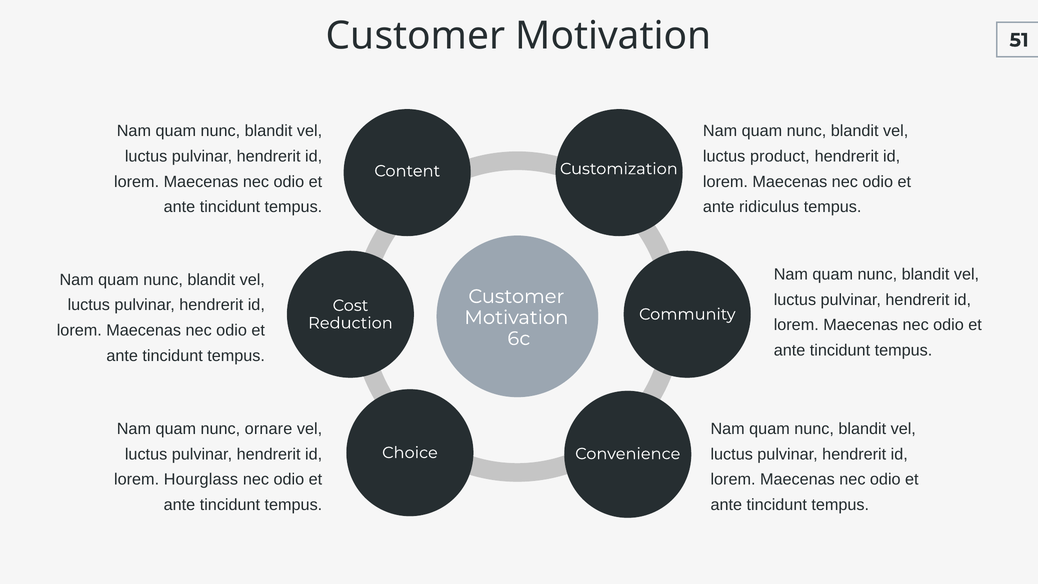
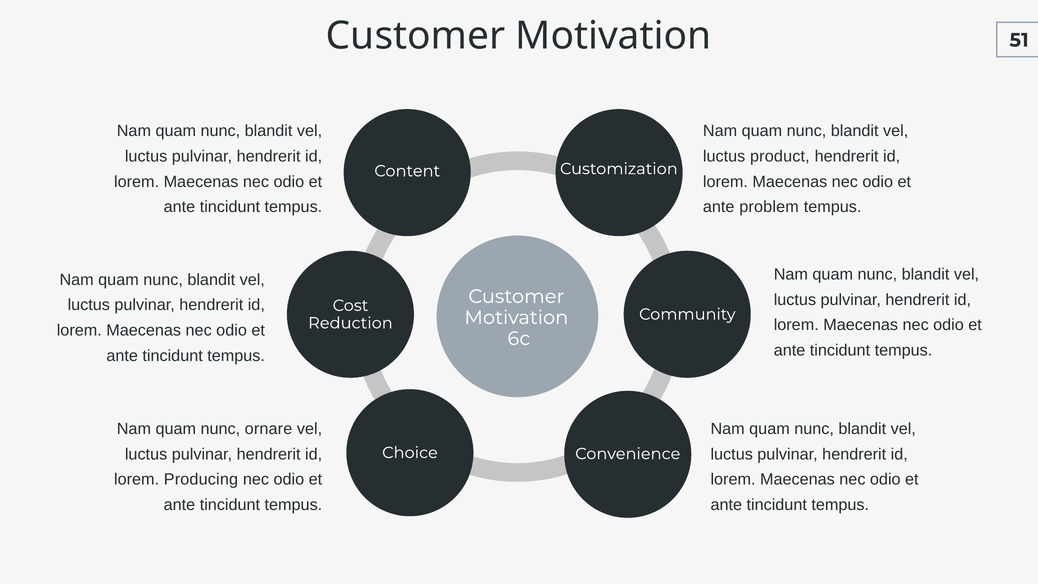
ridiculus: ridiculus -> problem (769, 207)
Hourglass: Hourglass -> Producing (201, 480)
